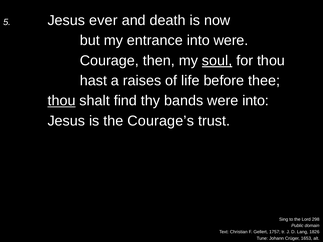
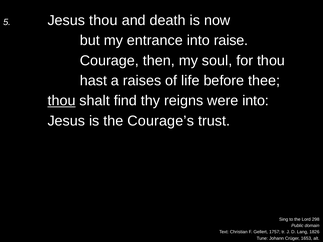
Jesus ever: ever -> thou (103, 20)
into were: were -> raise (231, 41)
soul underline: present -> none (217, 61)
bands: bands -> reigns (184, 101)
